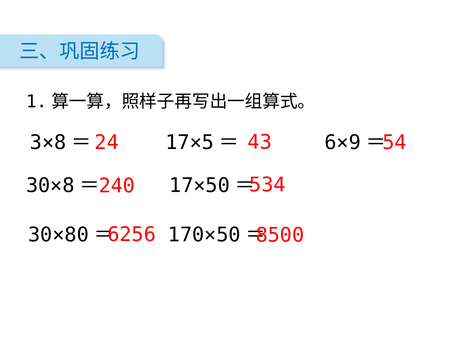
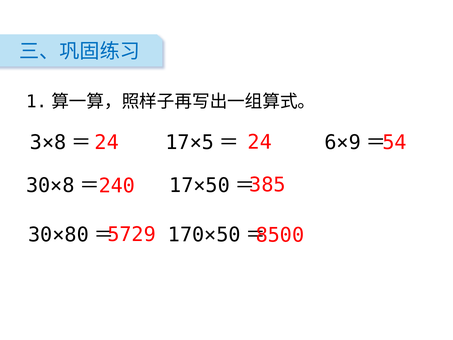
24 43: 43 -> 24 (260, 142)
534: 534 -> 385 (268, 185)
6256: 6256 -> 5729 (132, 234)
